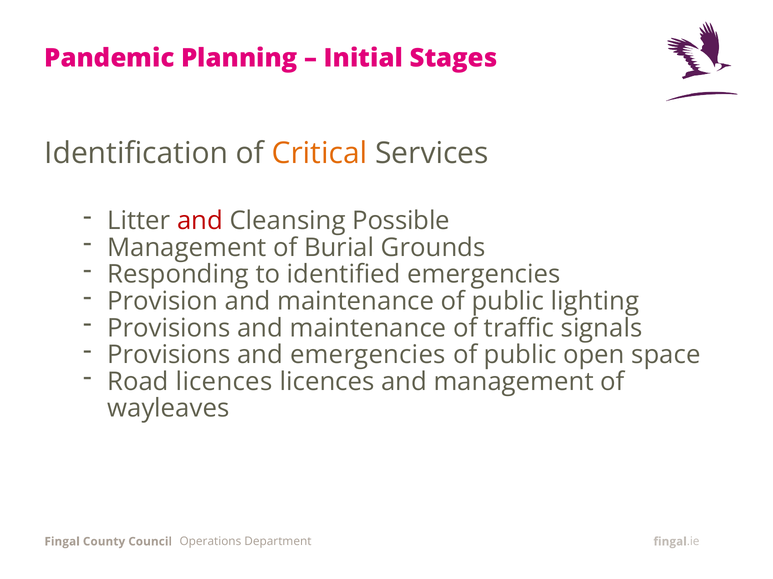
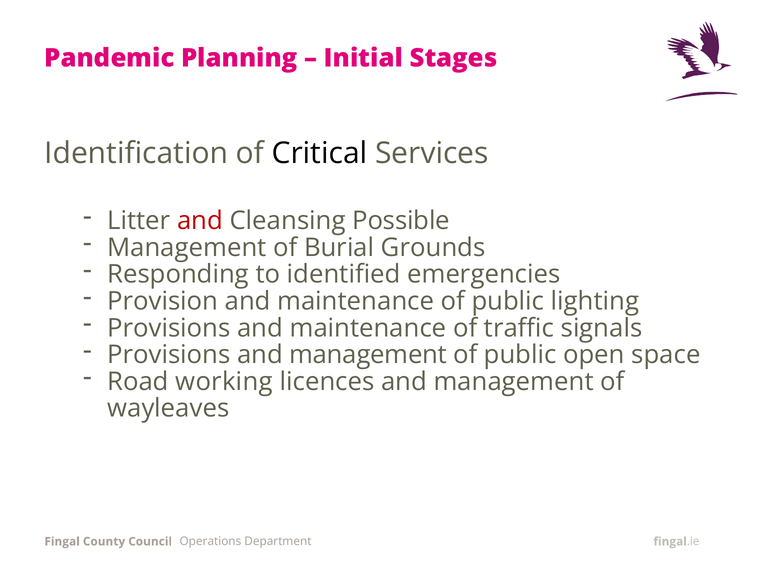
Critical colour: orange -> black (320, 153)
Provisions and emergencies: emergencies -> management (368, 355)
Road licences: licences -> working (224, 382)
